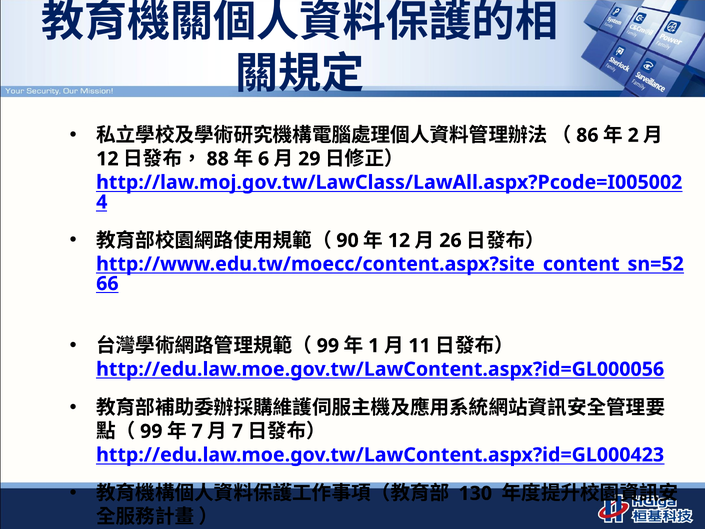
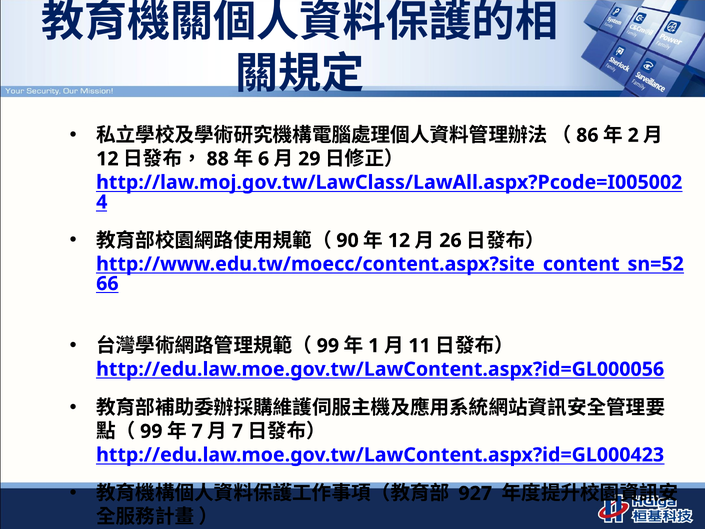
130: 130 -> 927 (475, 493)
